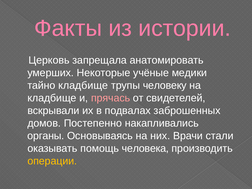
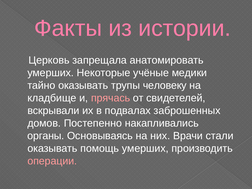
тайно кладбище: кладбище -> оказывать (83, 85)
помощь человека: человека -> умерших (145, 148)
операции colour: yellow -> pink (52, 161)
